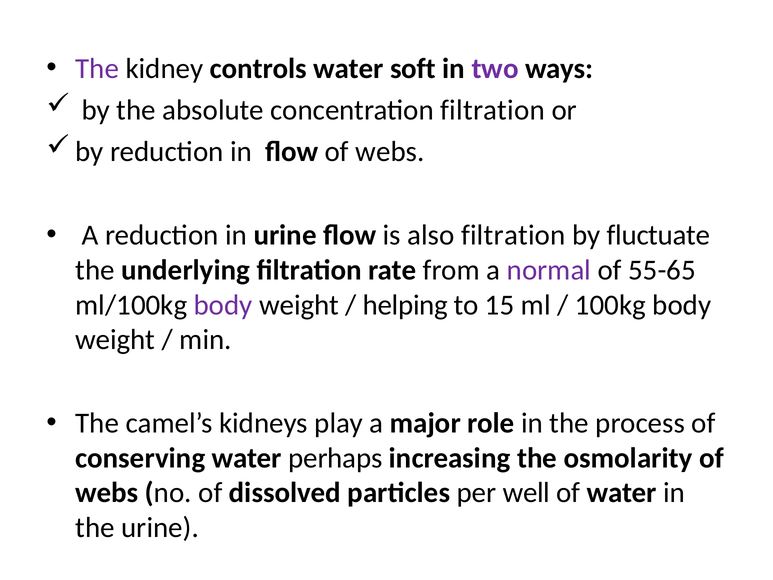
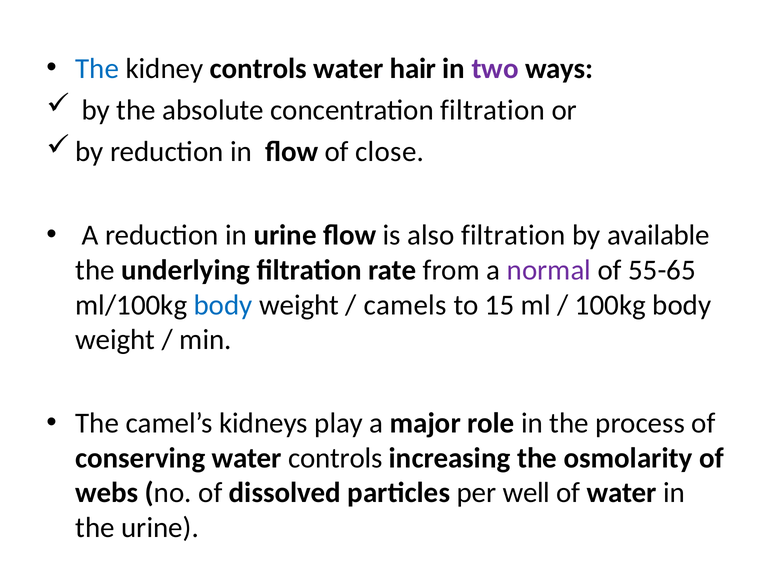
The colour: purple -> blue (97, 68)
soft: soft -> hair (413, 68)
flow of webs: webs -> close (390, 152)
fluctuate: fluctuate -> available (658, 235)
body colour: purple -> blue (223, 305)
helping: helping -> camels (405, 305)
water perhaps: perhaps -> controls (335, 458)
